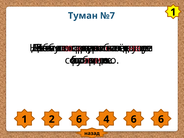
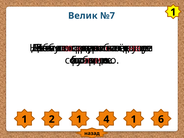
Туман: Туман -> Велик (83, 16)
2 6: 6 -> 1 (79, 119)
4 6: 6 -> 1 (134, 119)
